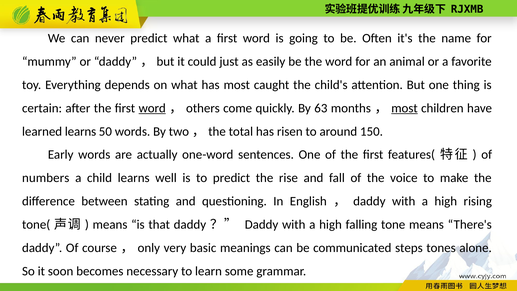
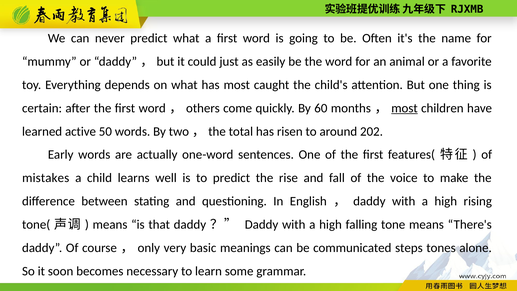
word underline: present -> none (152, 108)
63: 63 -> 60 (321, 108)
learned learns: learns -> active (80, 131)
150: 150 -> 202 (372, 131)
numbers: numbers -> mistakes (46, 178)
